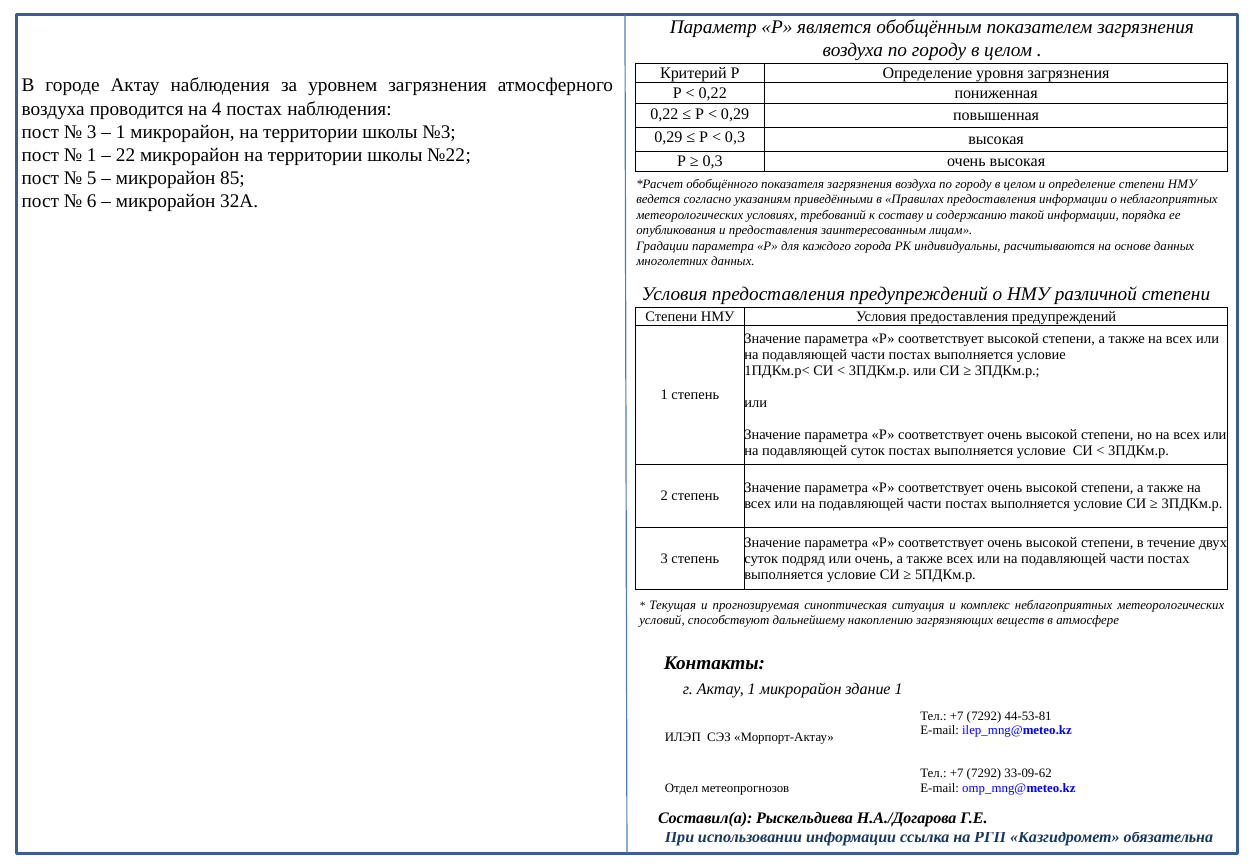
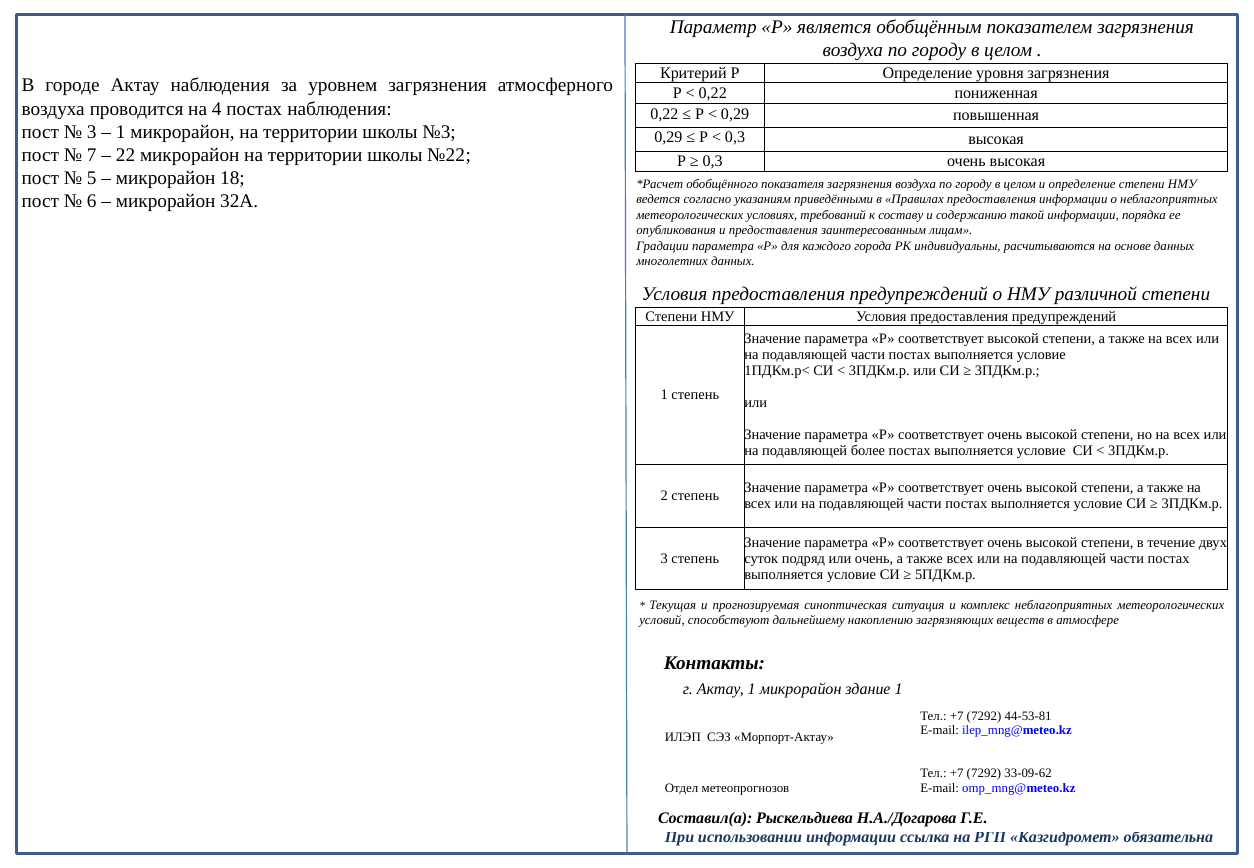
1: 1 -> 7 (92, 155)
85: 85 -> 18 (232, 178)
подавляющей суток: суток -> более (868, 451)
